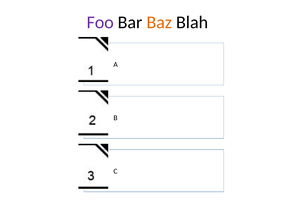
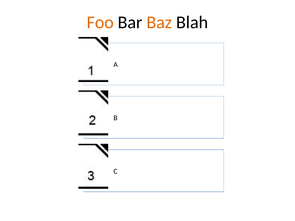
Foo colour: purple -> orange (100, 22)
